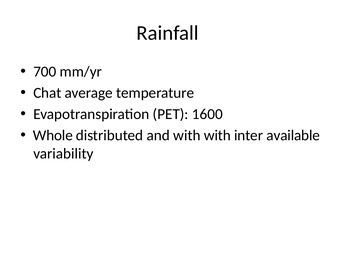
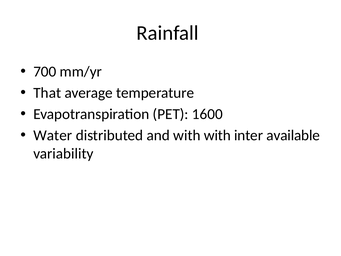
Chat: Chat -> That (47, 93)
Whole: Whole -> Water (53, 135)
